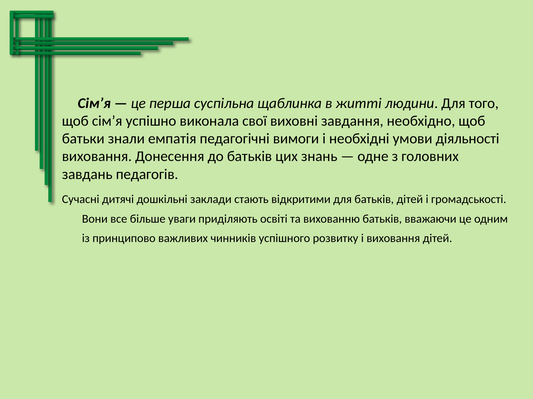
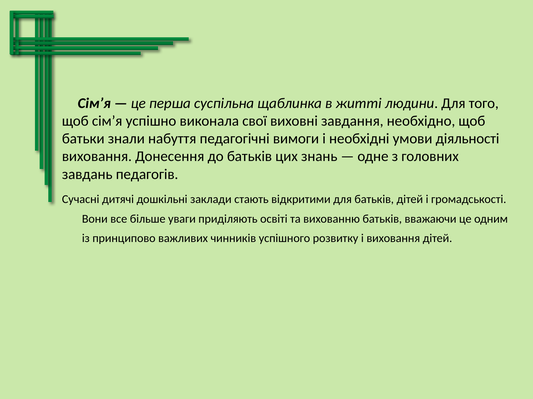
емпатія: емпатія -> набуття (172, 139)
